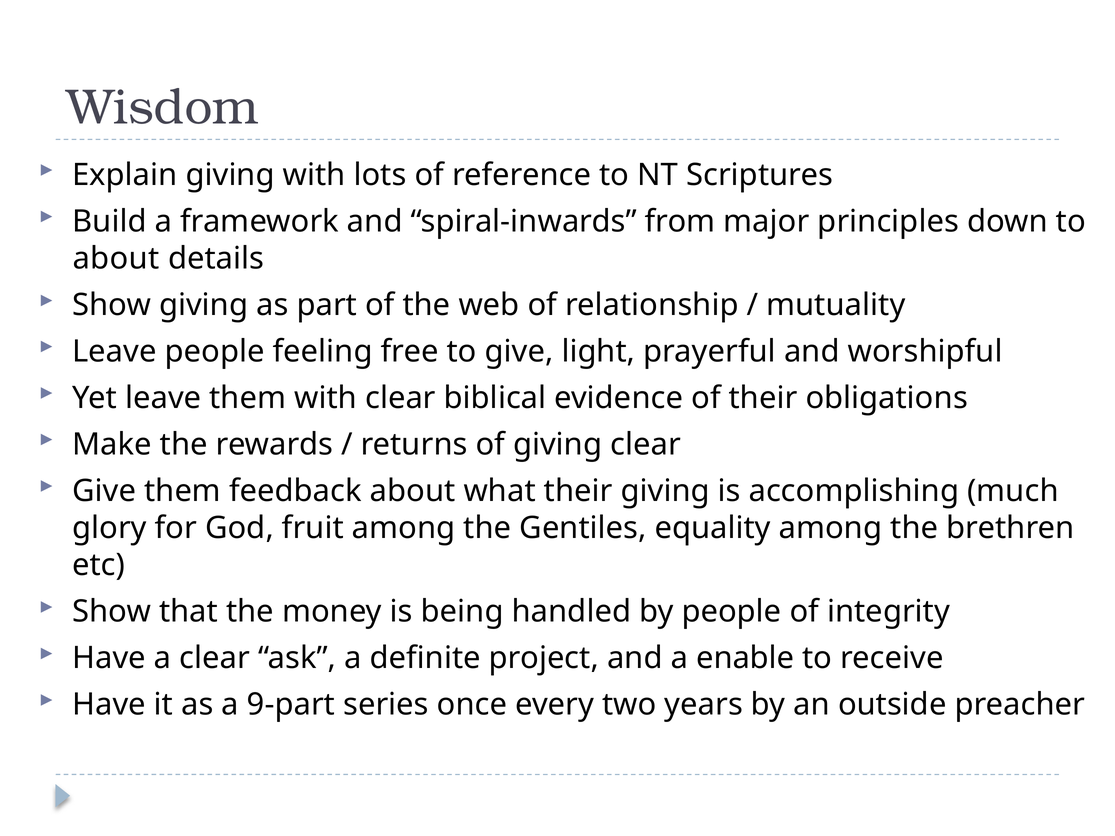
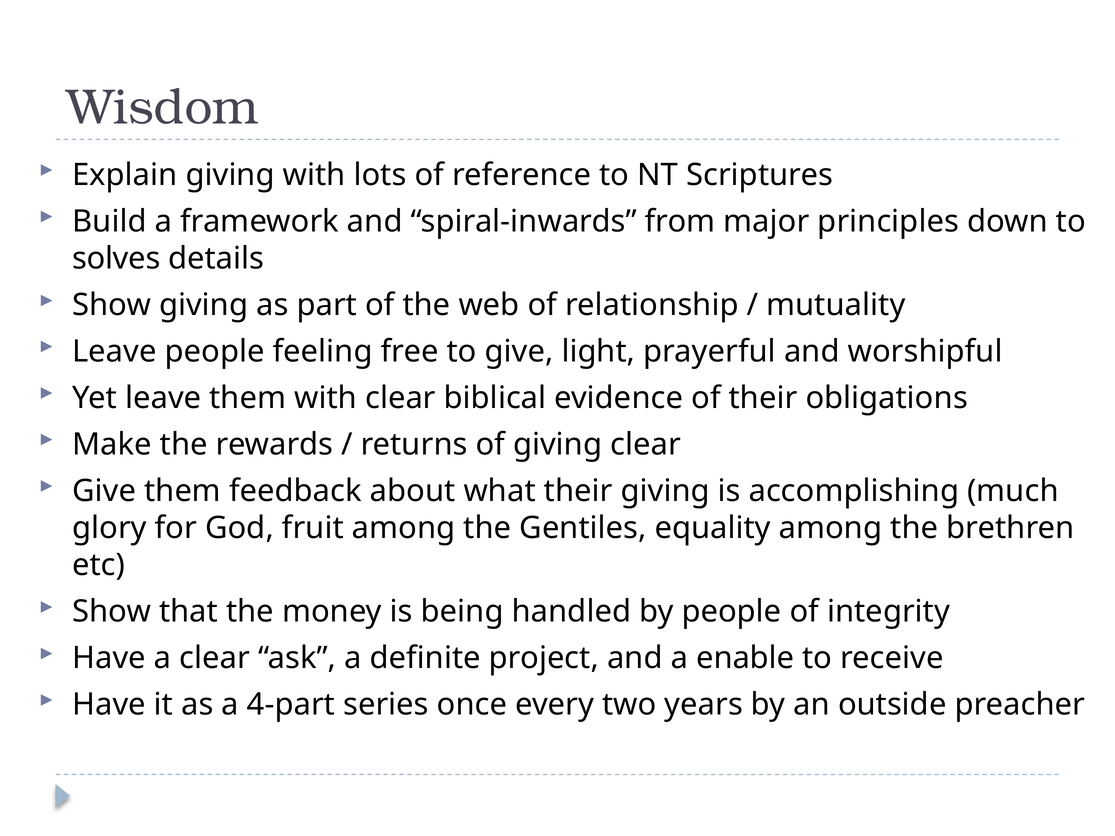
about: about -> solves (116, 259)
9-part: 9-part -> 4-part (291, 705)
